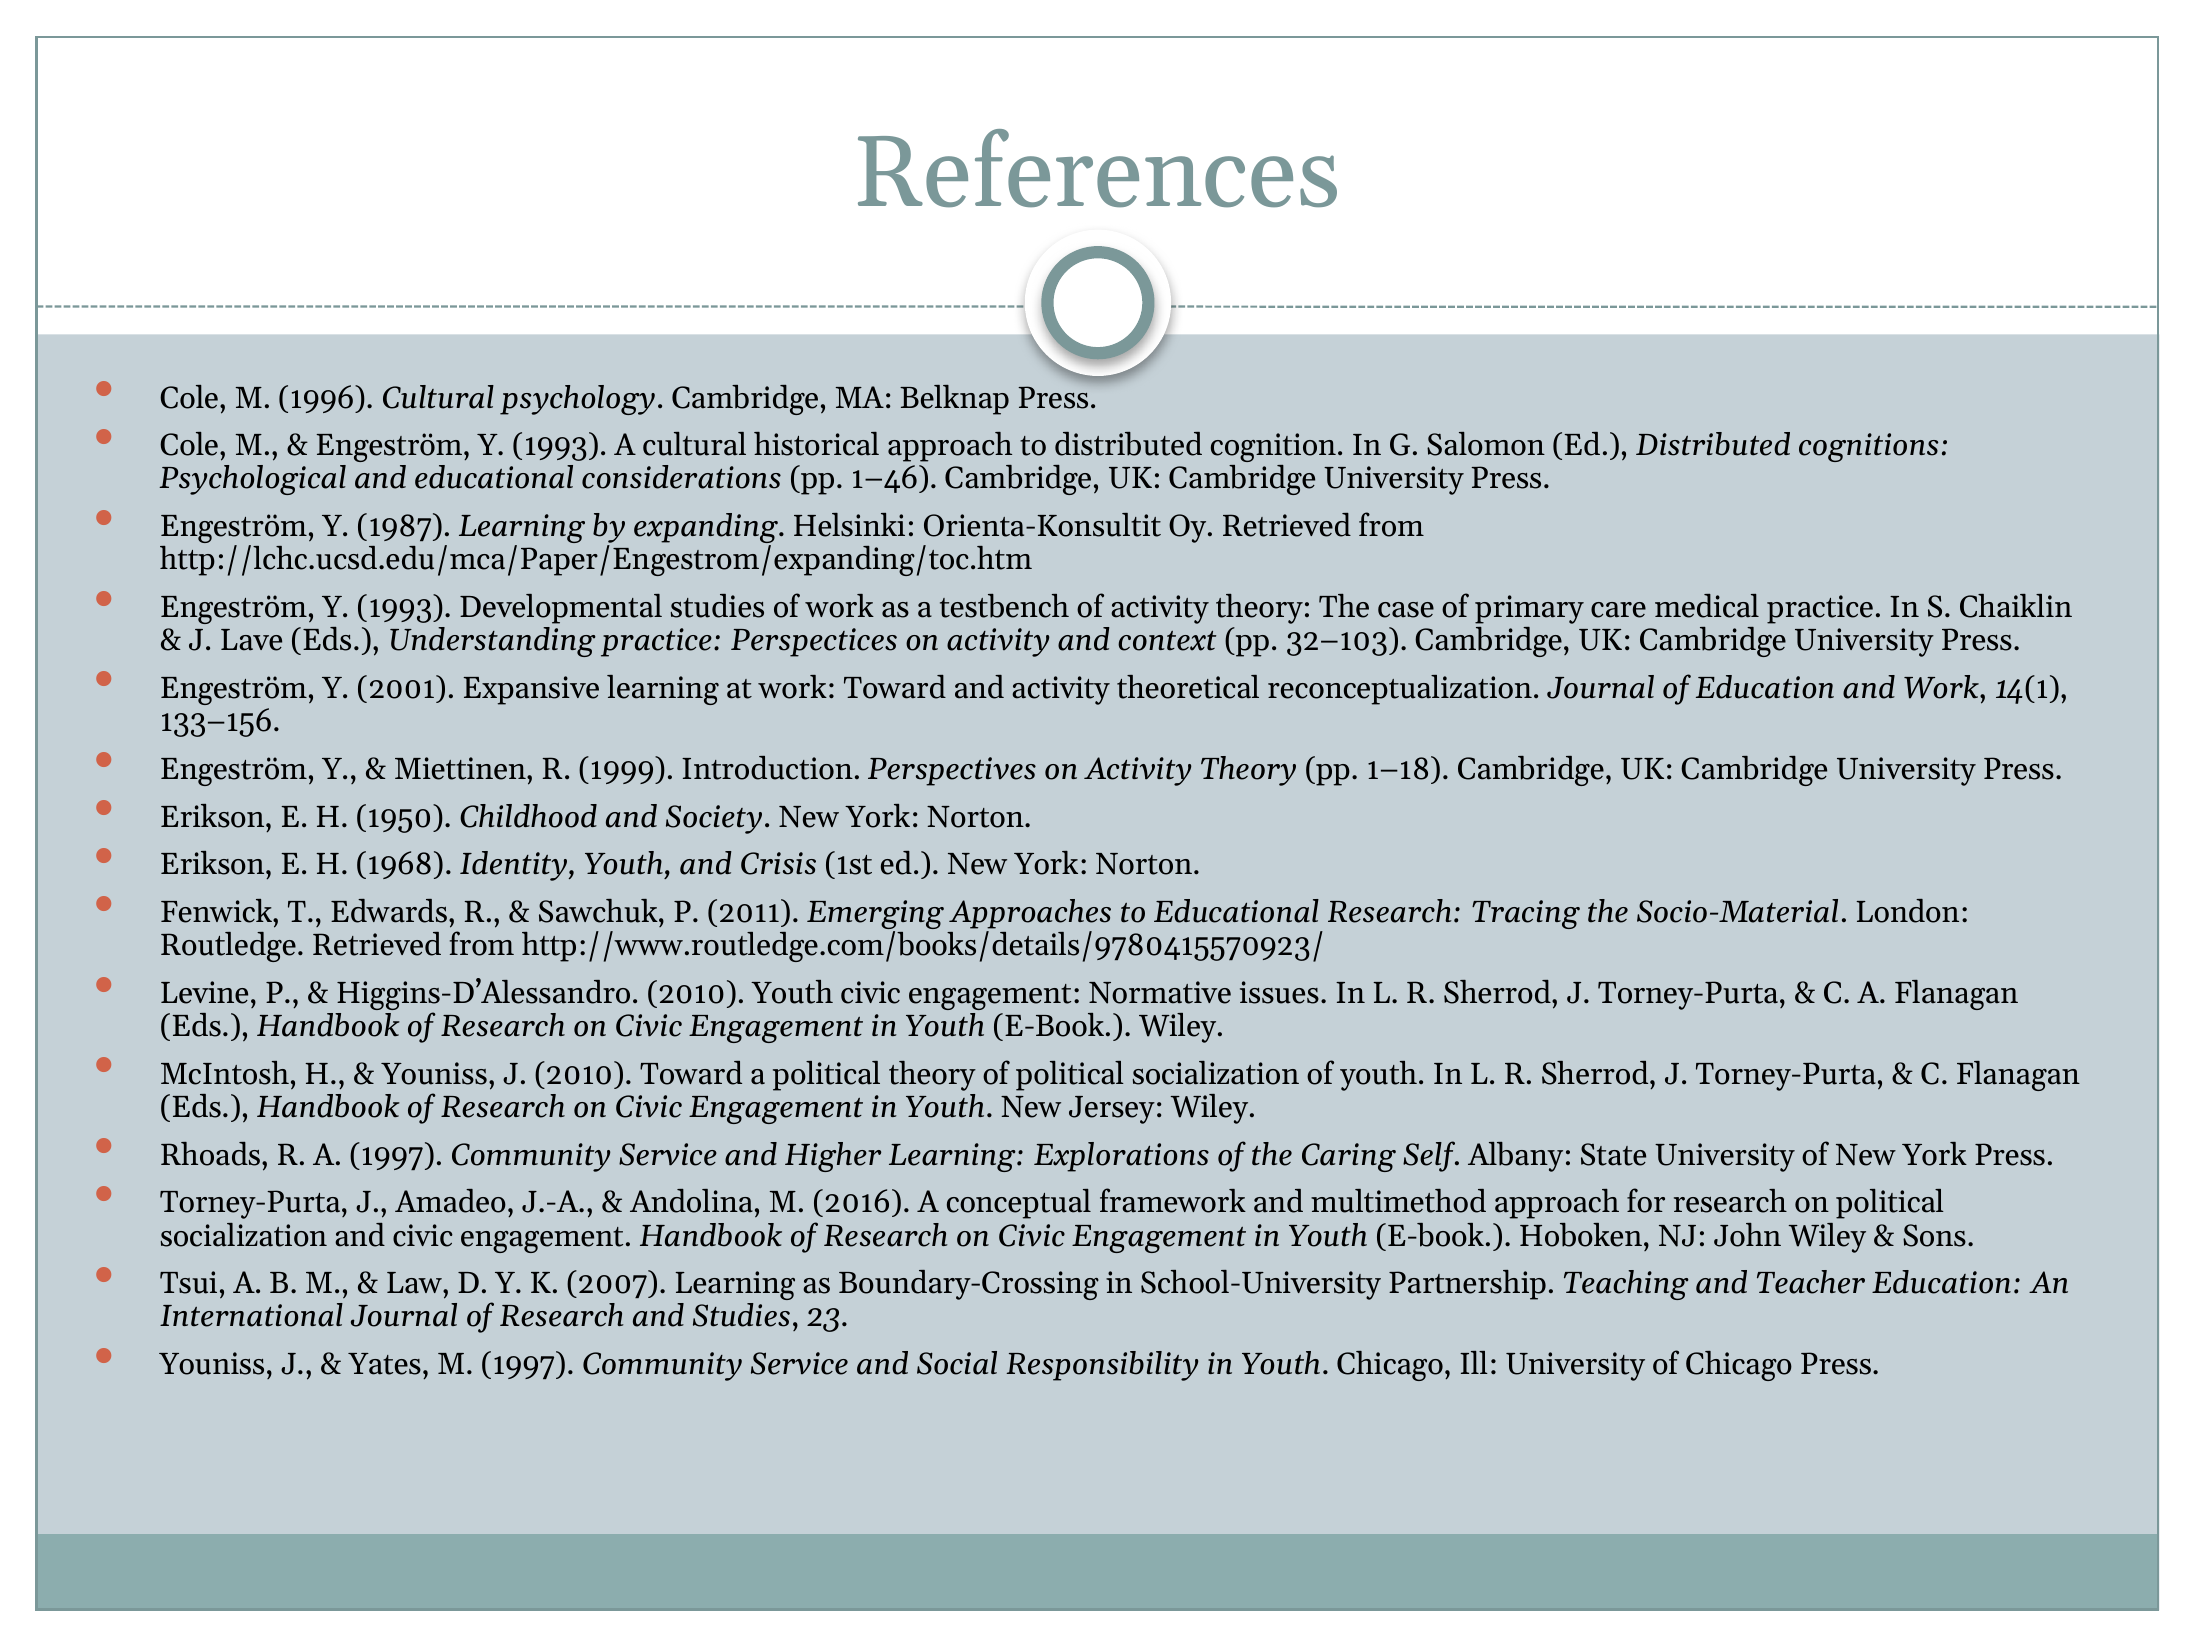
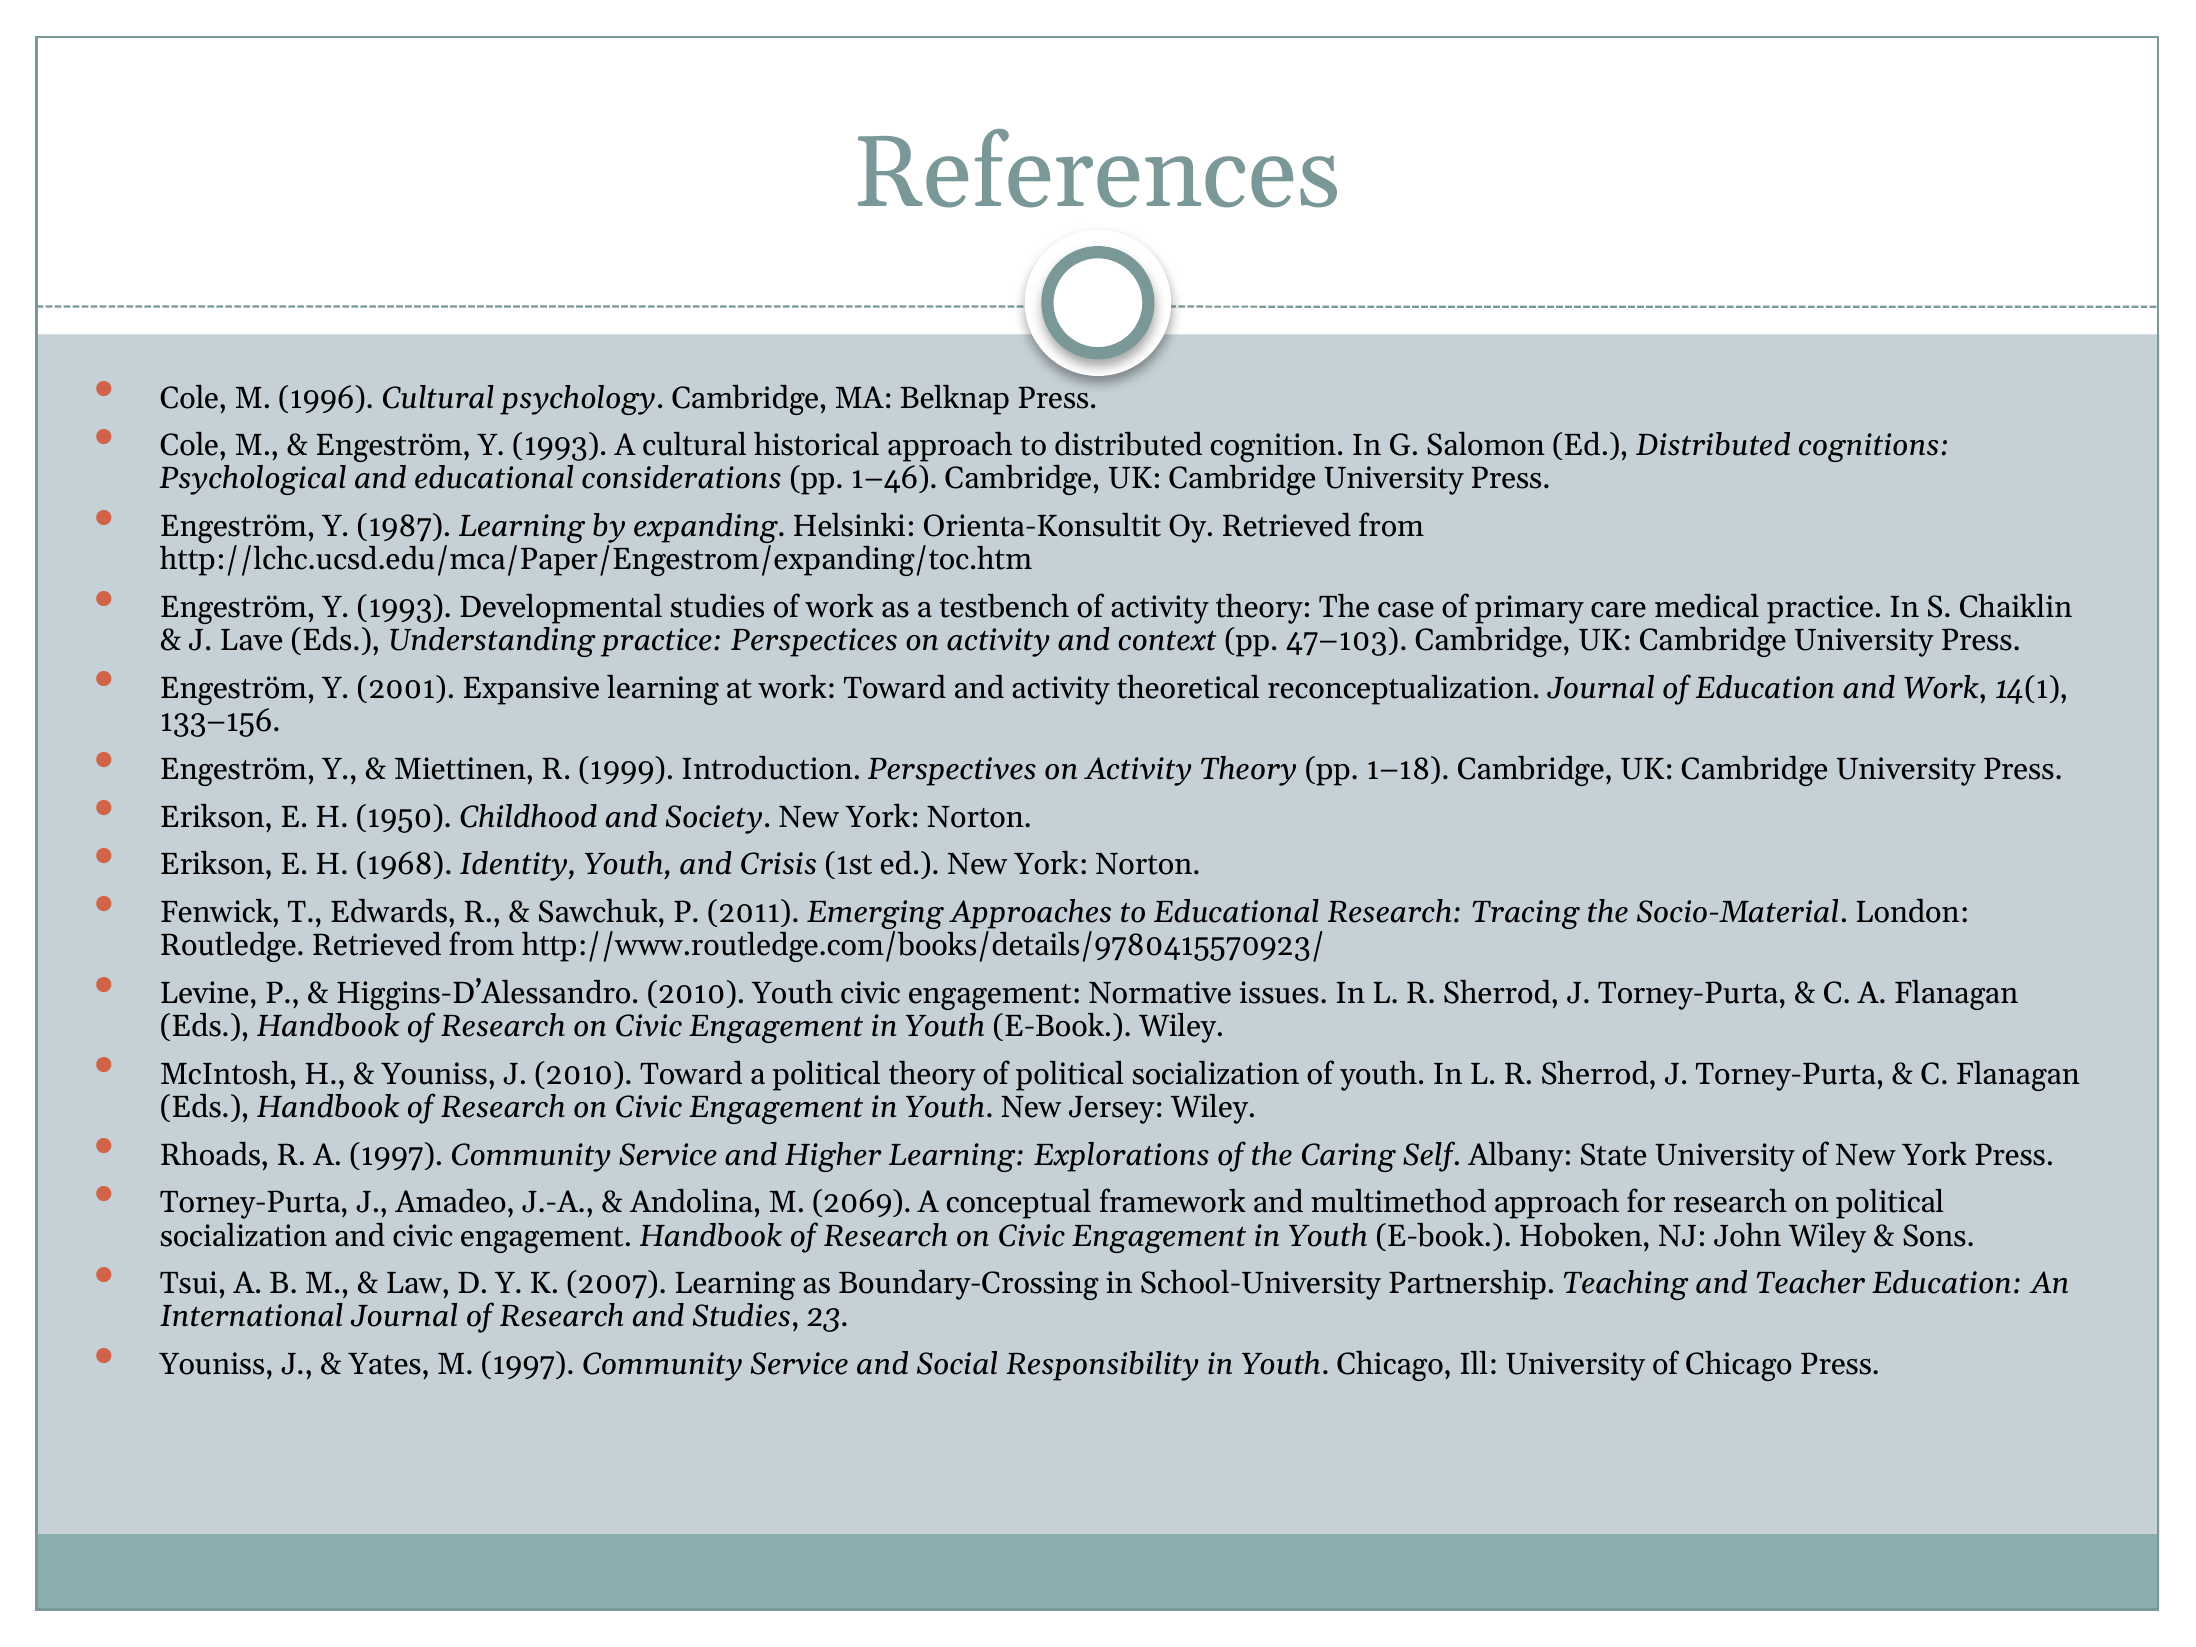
32–103: 32–103 -> 47–103 (1347, 641)
2016: 2016 -> 2069 (862, 1203)
